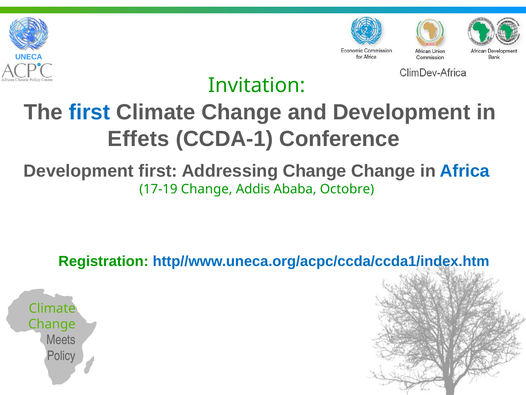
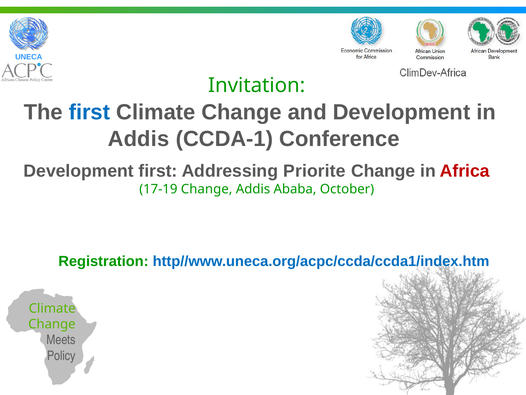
Effets: Effets -> Addis (139, 139)
Addressing Change: Change -> Priorite (314, 171)
Africa colour: blue -> red (465, 171)
Octobre: Octobre -> October (347, 189)
